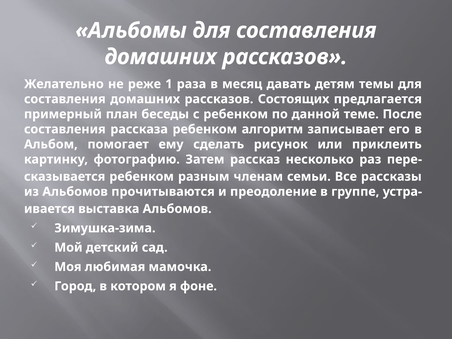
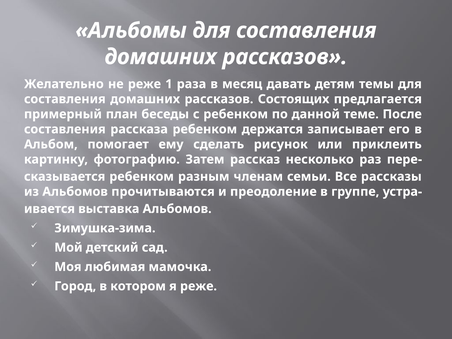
алгоритм: алгоритм -> держатся (272, 129)
я фоне: фоне -> реже (199, 286)
